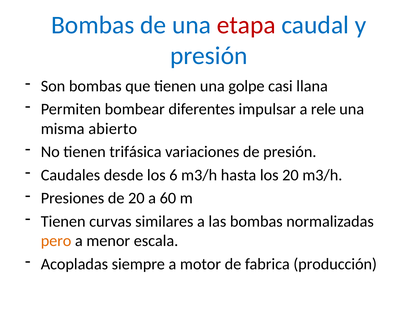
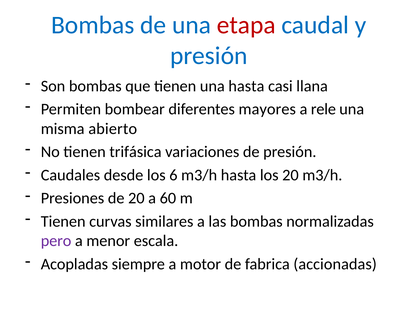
una golpe: golpe -> hasta (246, 86)
impulsar: impulsar -> mayores (267, 109)
pero colour: orange -> purple (56, 241)
producción: producción -> accionadas (335, 265)
